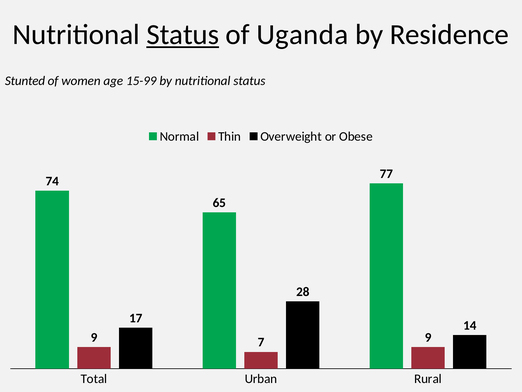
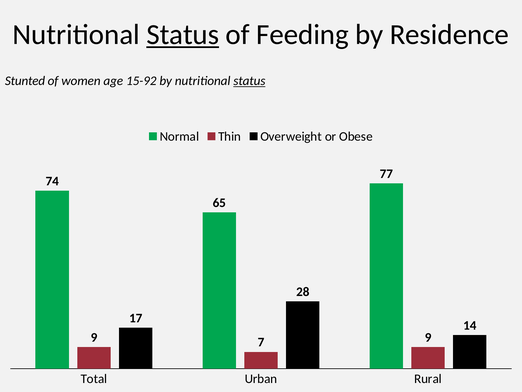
Uganda: Uganda -> Feeding (302, 35)
15-99: 15-99 -> 15-92 (141, 81)
status underline: none -> present (249, 81)
